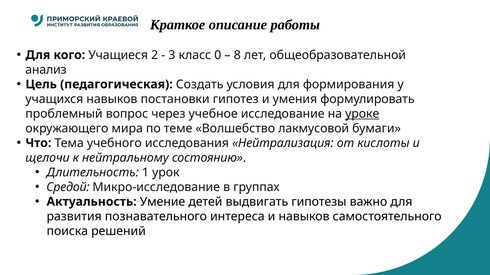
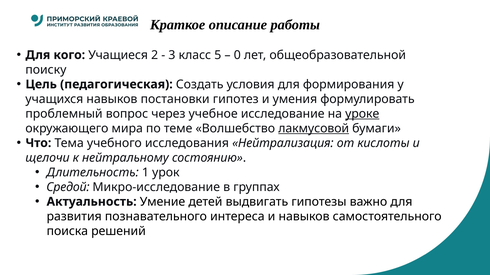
0: 0 -> 5 (218, 55)
8: 8 -> 0 (237, 55)
анализ: анализ -> поиску (46, 70)
лакмусовой underline: none -> present (314, 129)
